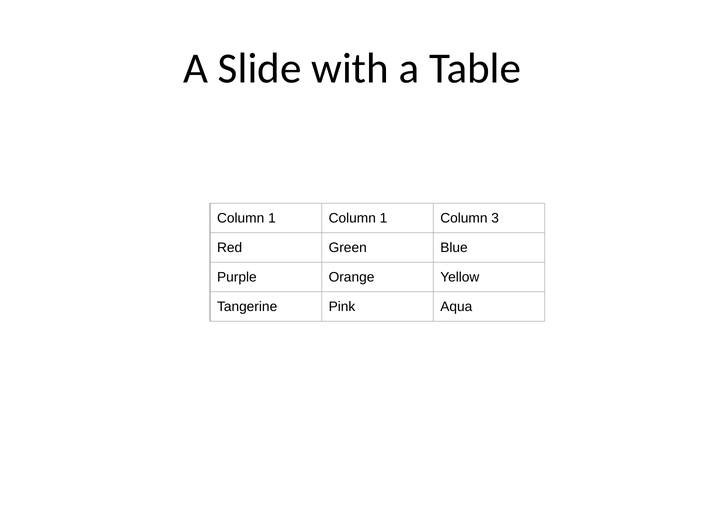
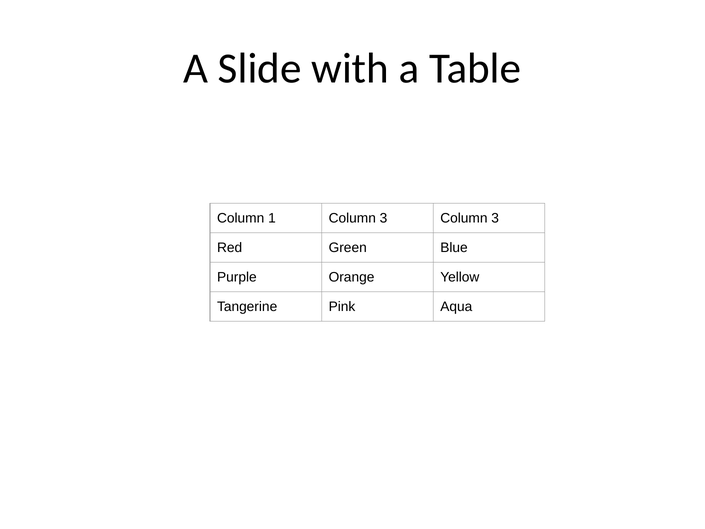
1 Column 1: 1 -> 3 (384, 218)
